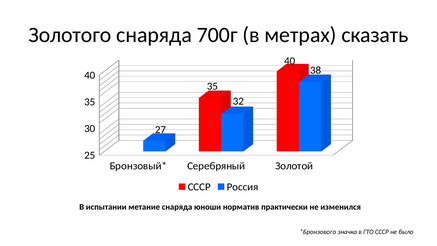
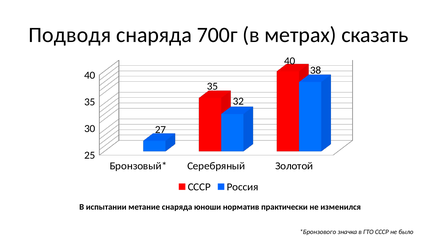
Золотого: Золотого -> Подводя (70, 35)
